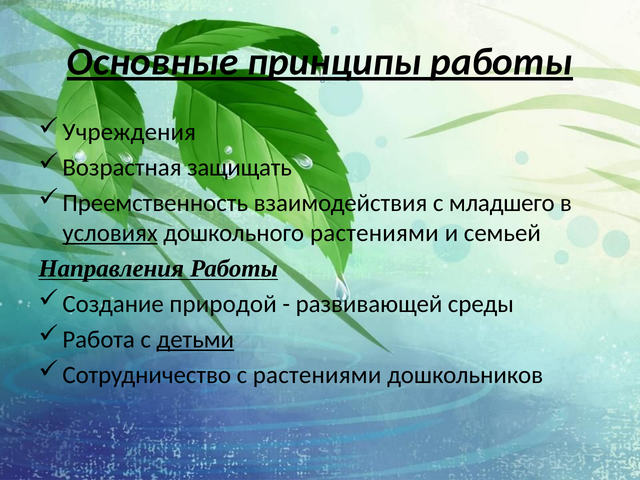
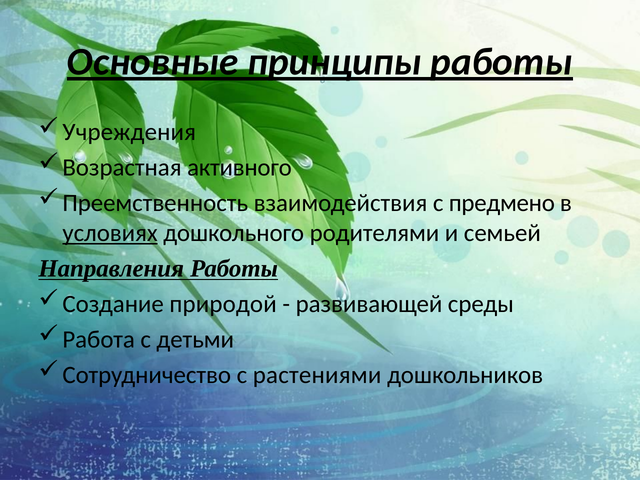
защищать: защищать -> активного (239, 167)
младшего: младшего -> предмено (502, 203)
дошкольного растениями: растениями -> родителями (374, 233)
детьми underline: present -> none (195, 340)
